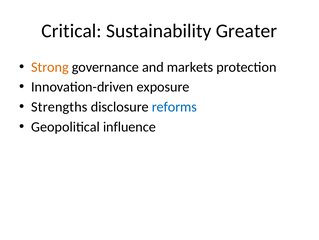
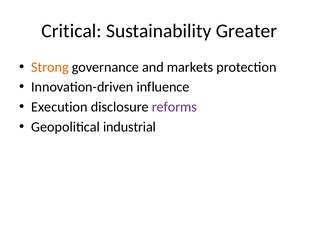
exposure: exposure -> influence (163, 87)
Strengths: Strengths -> Execution (59, 107)
reforms colour: blue -> purple (174, 107)
influence: influence -> industrial (129, 126)
